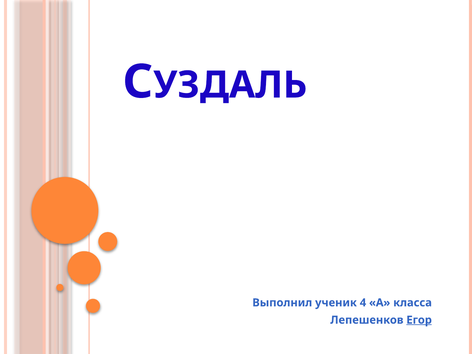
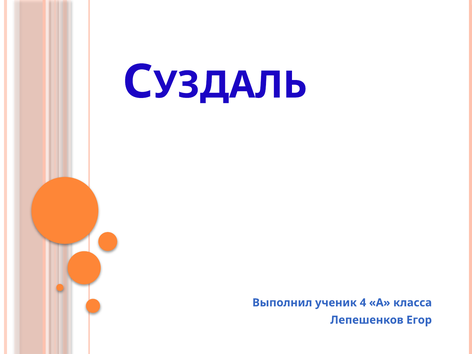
Егор underline: present -> none (419, 320)
